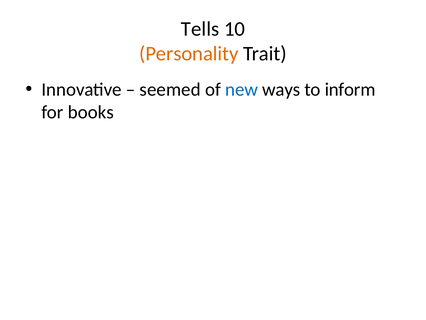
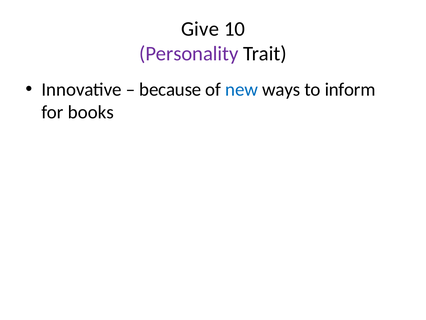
Tells: Tells -> Give (200, 29)
Personality colour: orange -> purple (189, 54)
seemed: seemed -> because (170, 89)
